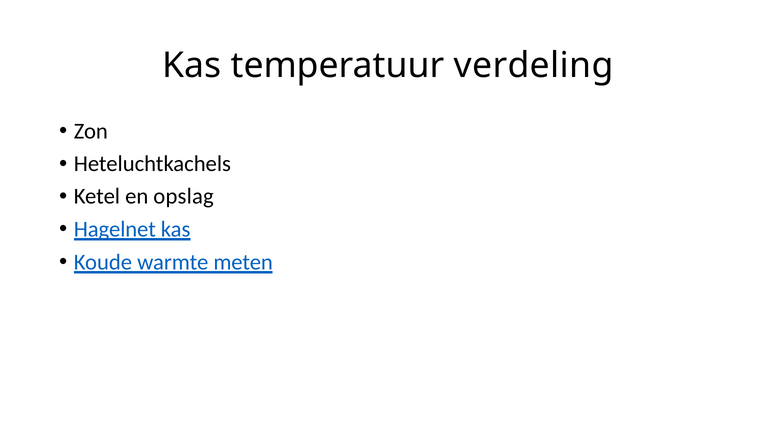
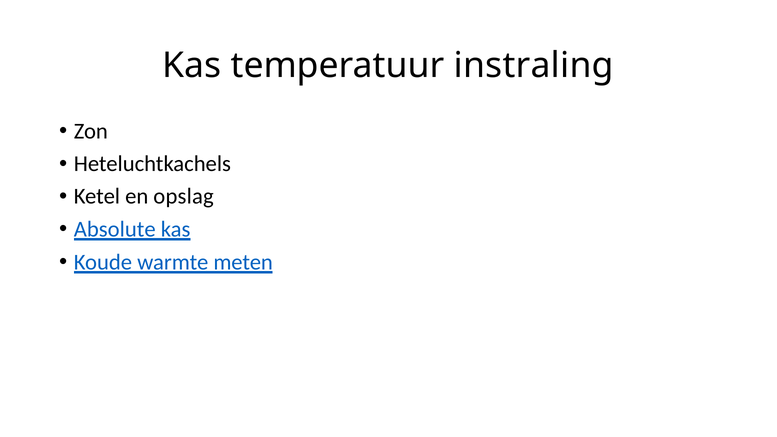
verdeling: verdeling -> instraling (534, 65)
Hagelnet: Hagelnet -> Absolute (115, 229)
